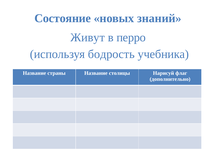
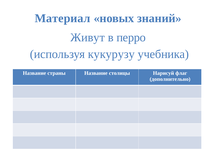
Состояние: Состояние -> Материал (63, 18)
бодрость: бодрость -> кукурузу (111, 54)
